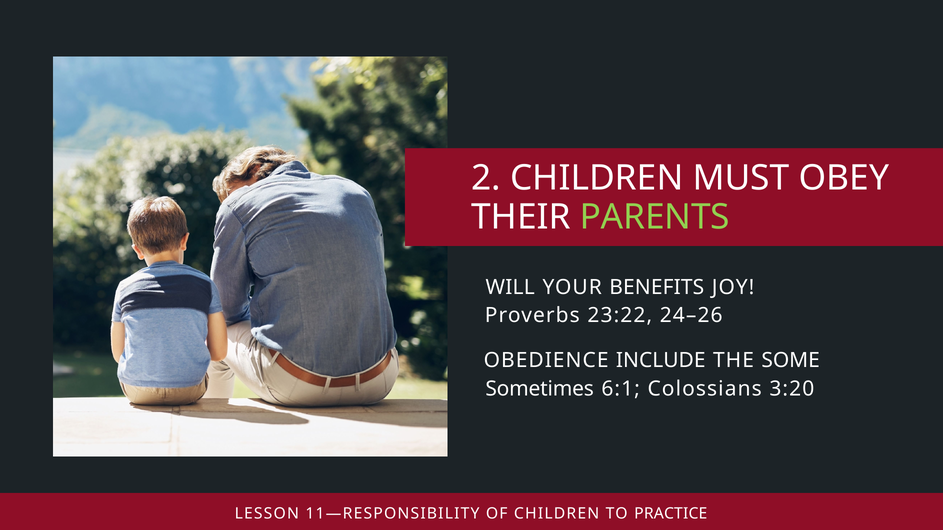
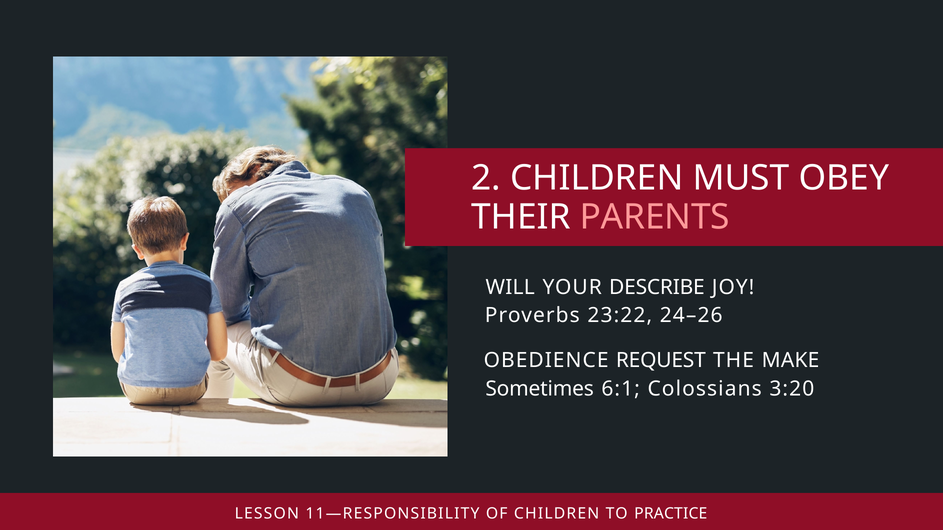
PARENTS colour: light green -> pink (655, 217)
BENEFITS: BENEFITS -> DESCRIBE (657, 287)
INCLUDE: INCLUDE -> REQUEST (661, 361)
SOME: SOME -> MAKE (791, 361)
